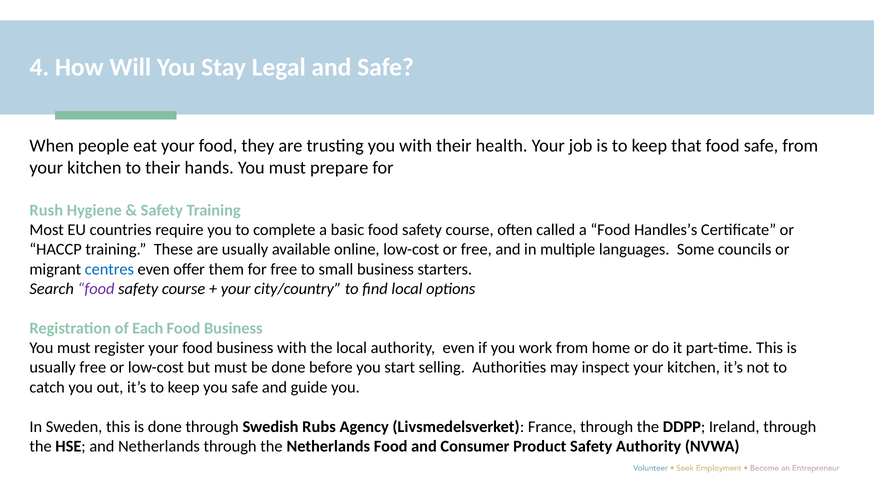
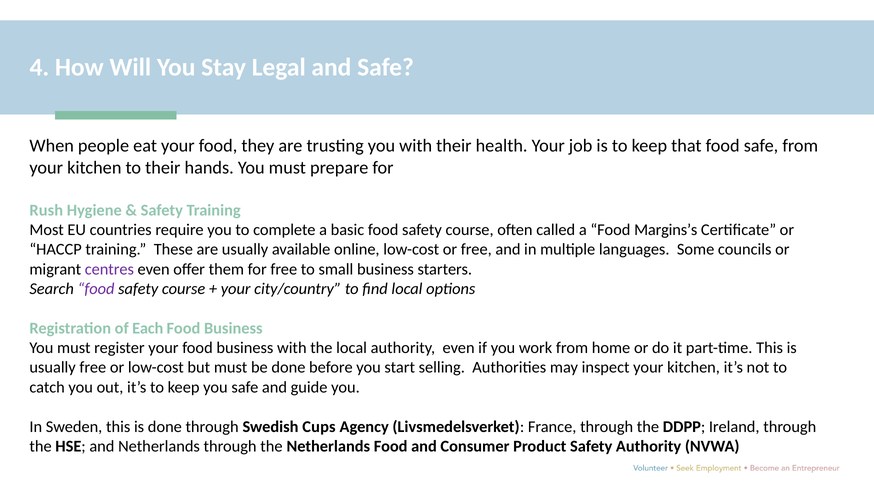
Handles’s: Handles’s -> Margins’s (666, 230)
centres colour: blue -> purple (109, 269)
Rubs: Rubs -> Cups (319, 426)
